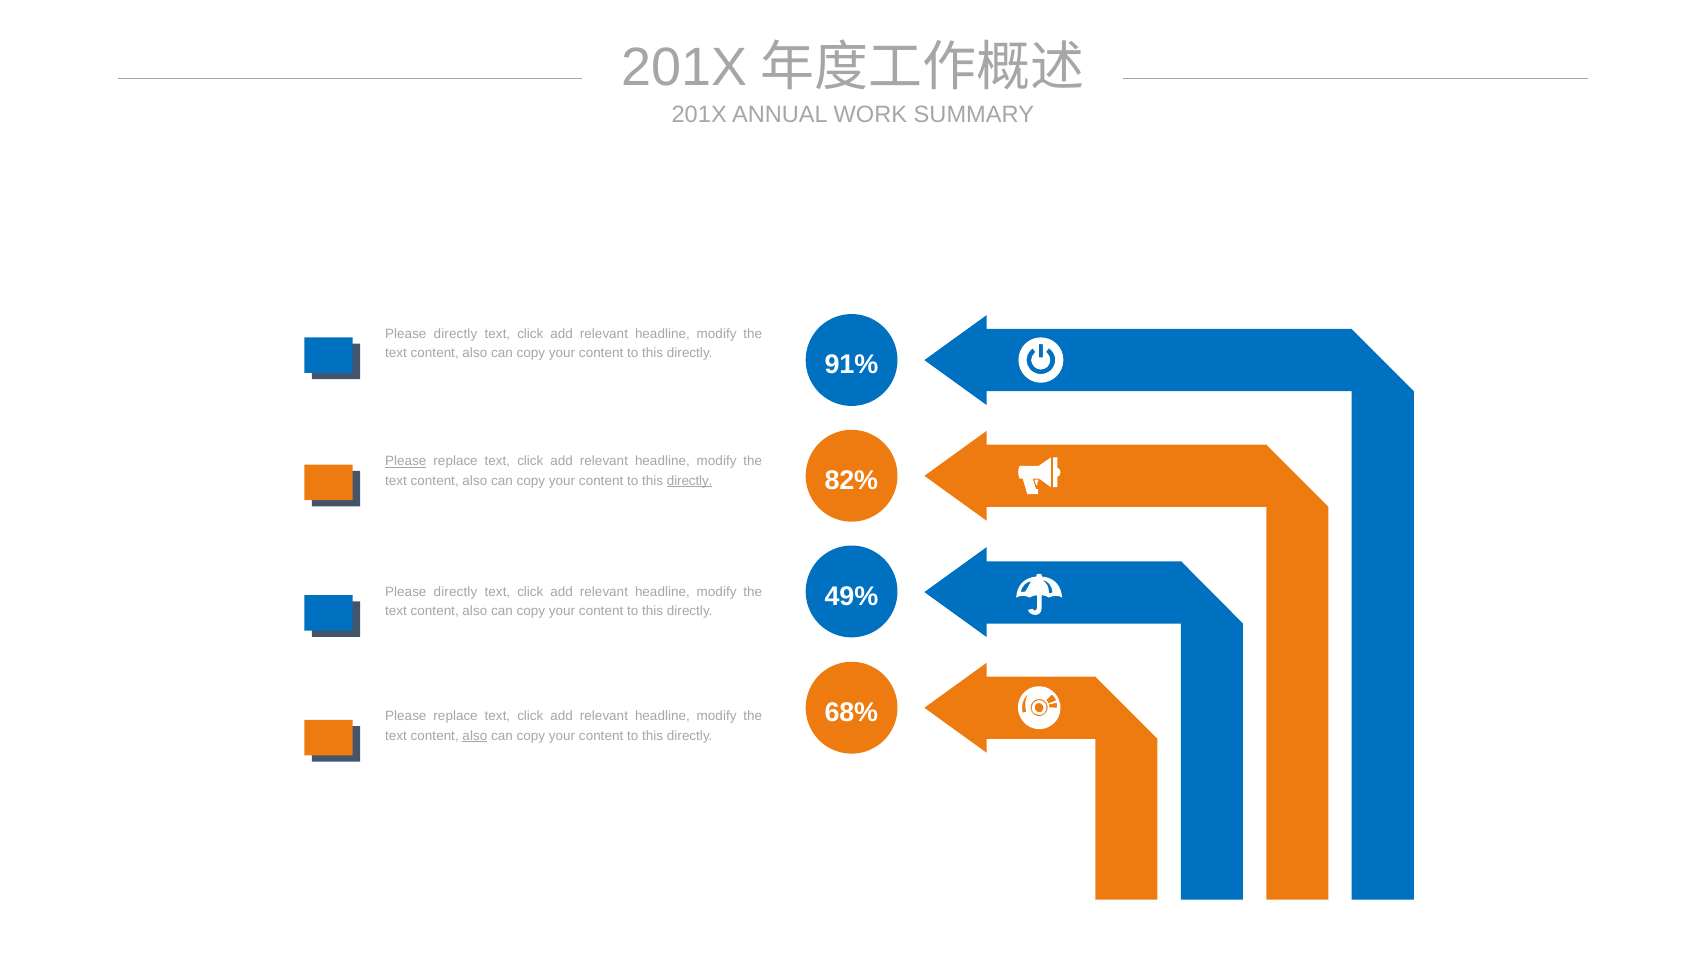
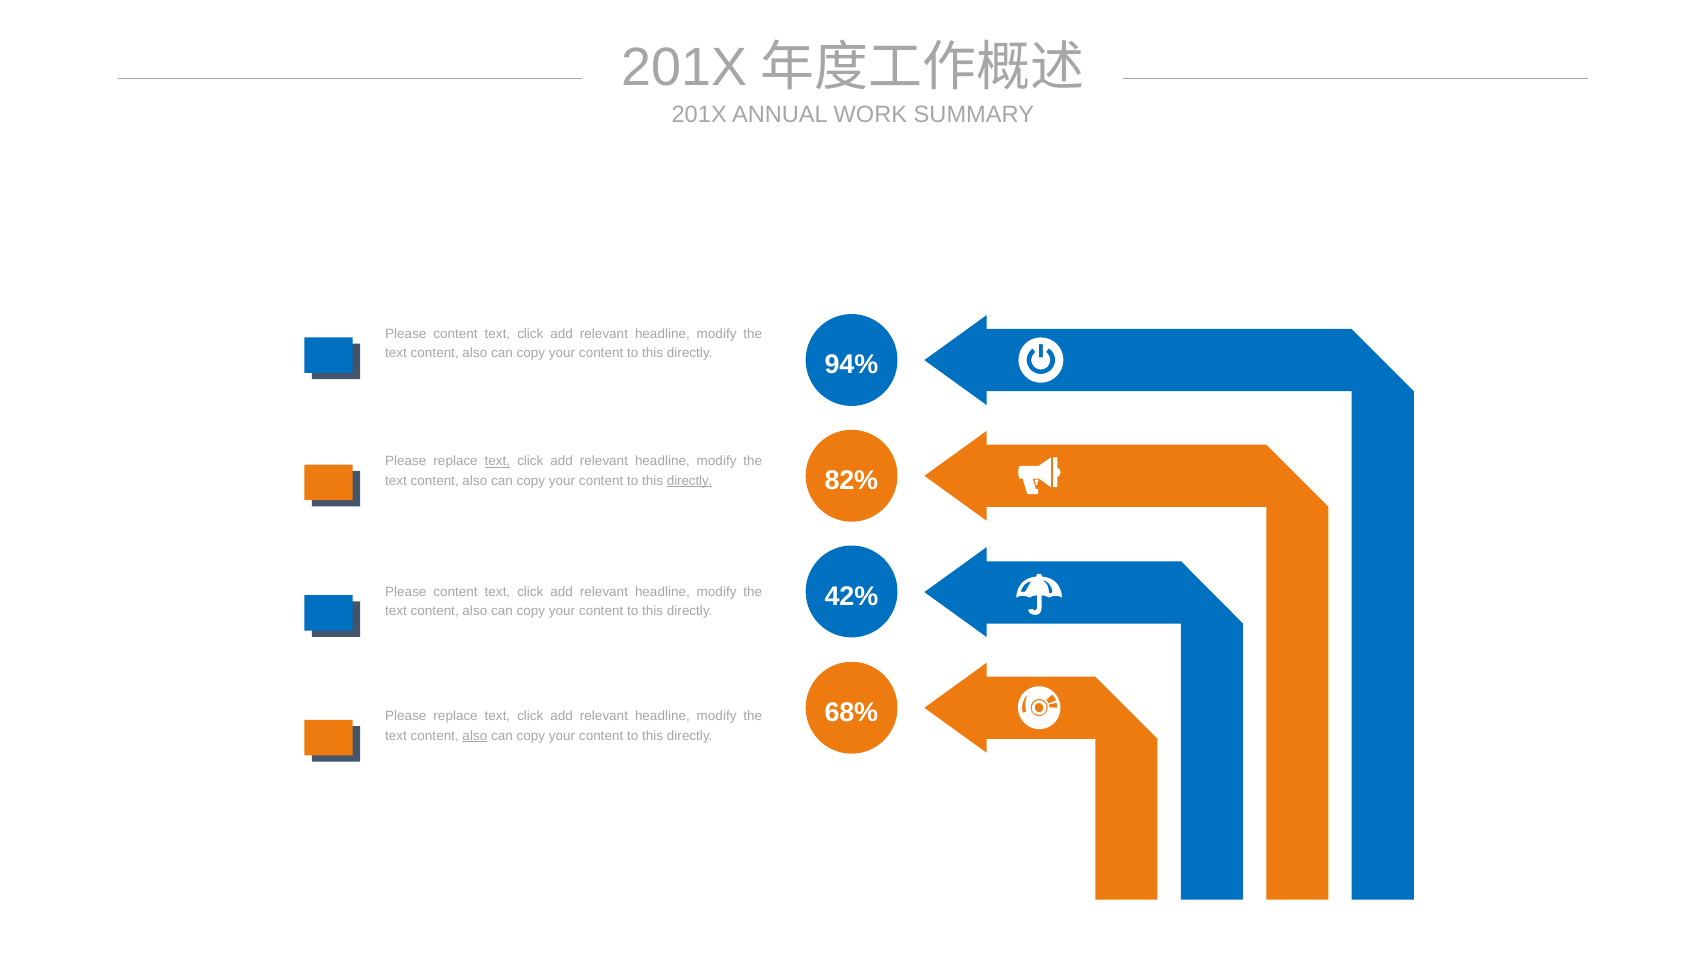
directly: directly -> content (456, 334)
91%: 91% -> 94% (851, 365)
Please underline: present -> none (406, 461)
text underline: none -> present (497, 461)
49%: 49% -> 42% (851, 596)
directly: directly -> content (456, 591)
